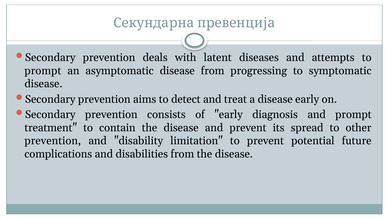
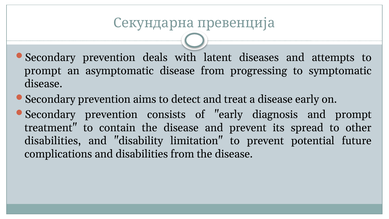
prevention: prevention -> disabilities (53, 141)
